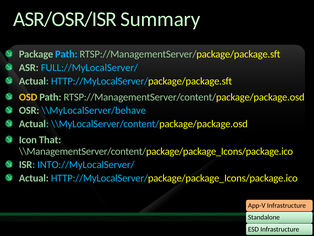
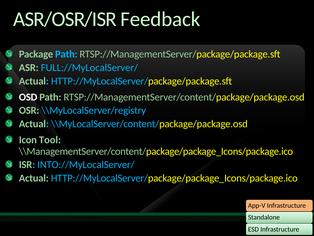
Summary: Summary -> Feedback (160, 19)
OSD colour: yellow -> white (28, 97)
\\MyLocalServer/behave: \\MyLocalServer/behave -> \\MyLocalServer/registry (94, 110)
That: That -> Tool (50, 140)
